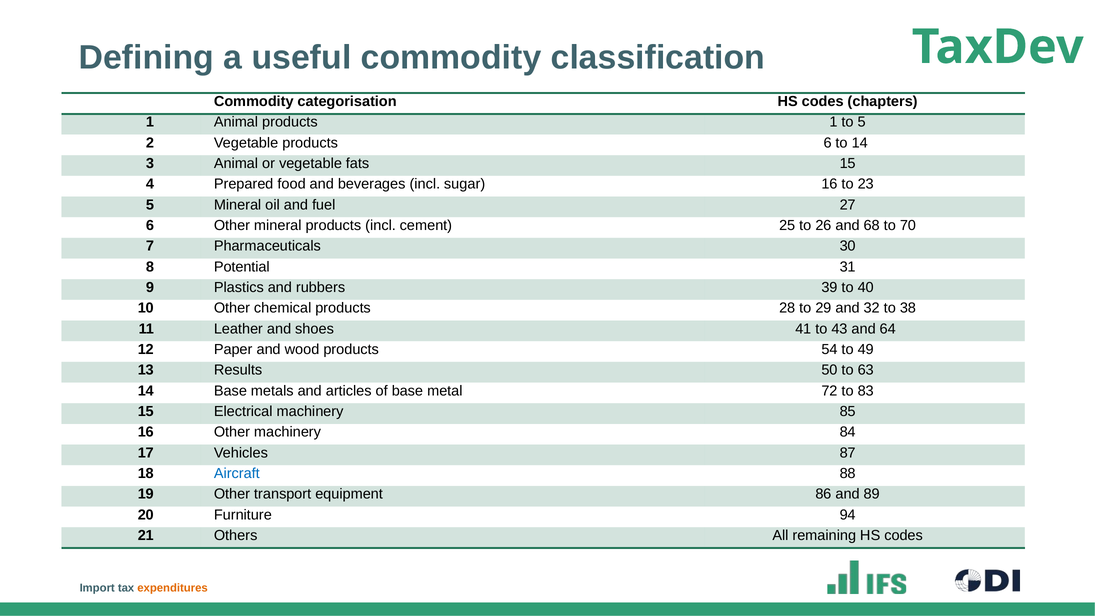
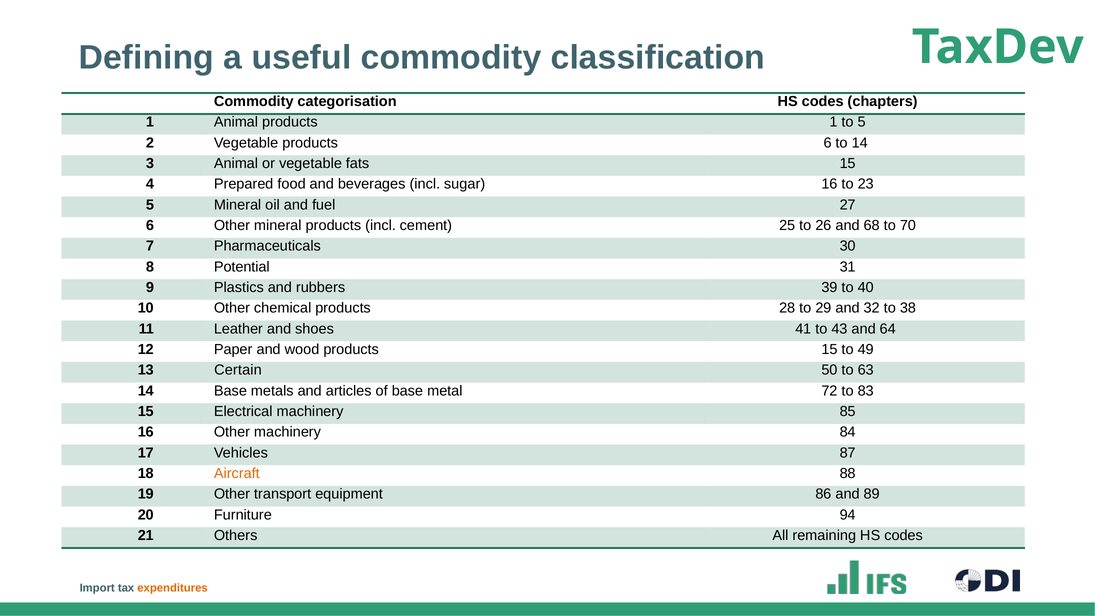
products 54: 54 -> 15 (829, 349)
Results: Results -> Certain (238, 370)
Aircraft colour: blue -> orange (237, 474)
